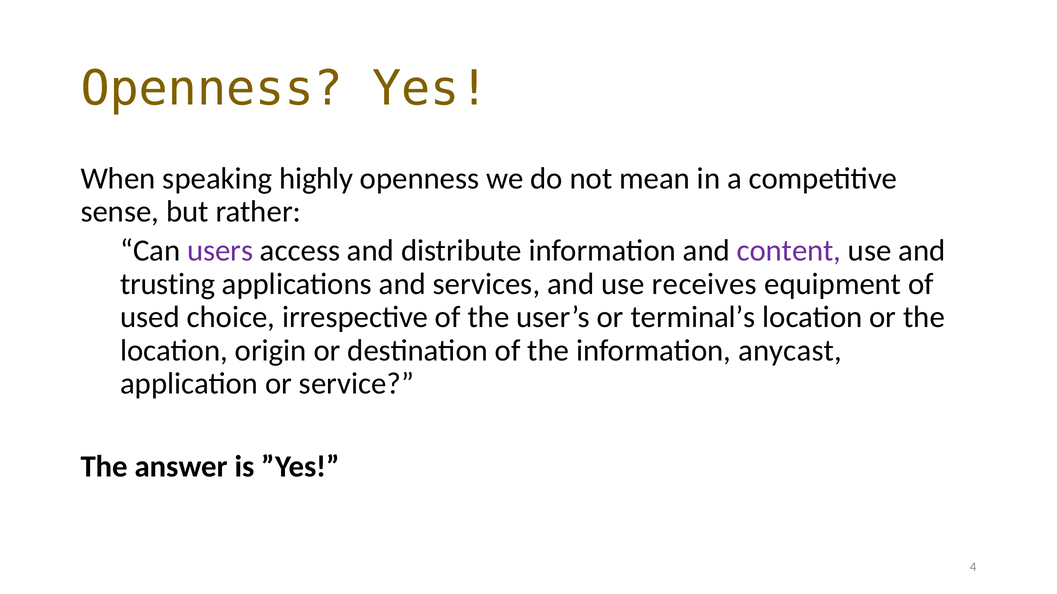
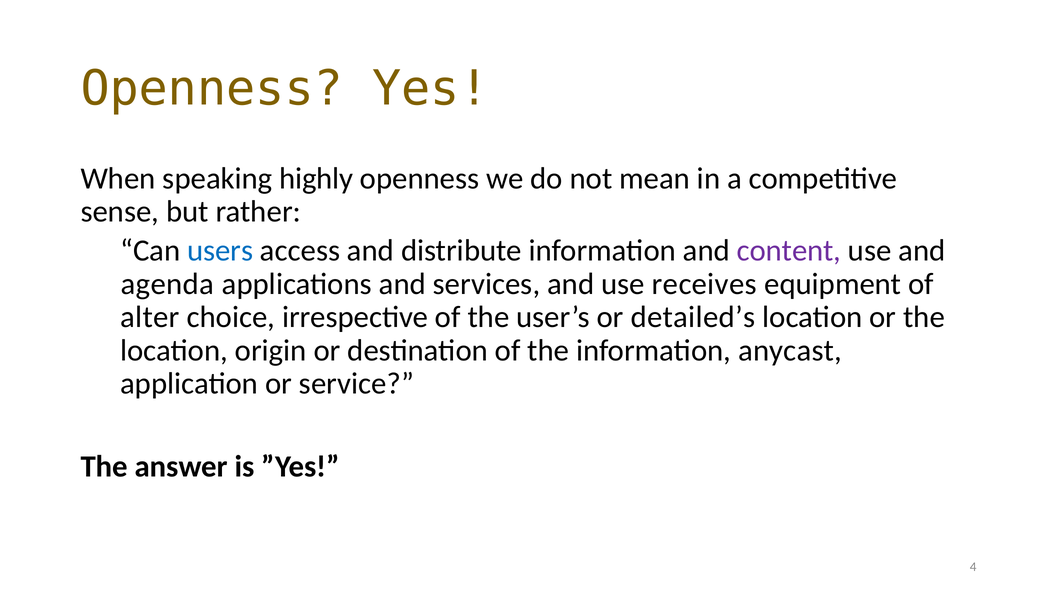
users colour: purple -> blue (220, 251)
trusting: trusting -> agenda (167, 284)
used: used -> alter (150, 317)
terminal’s: terminal’s -> detailed’s (693, 317)
